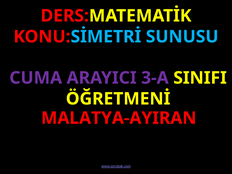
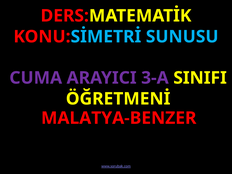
MALATYA-AYIRAN: MALATYA-AYIRAN -> MALATYA-BENZER (119, 118)
